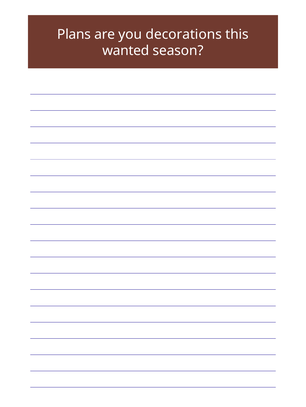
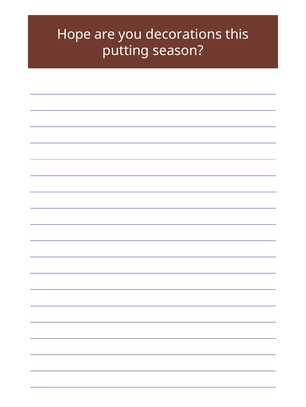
Plans: Plans -> Hope (74, 34)
wanted: wanted -> putting (126, 51)
